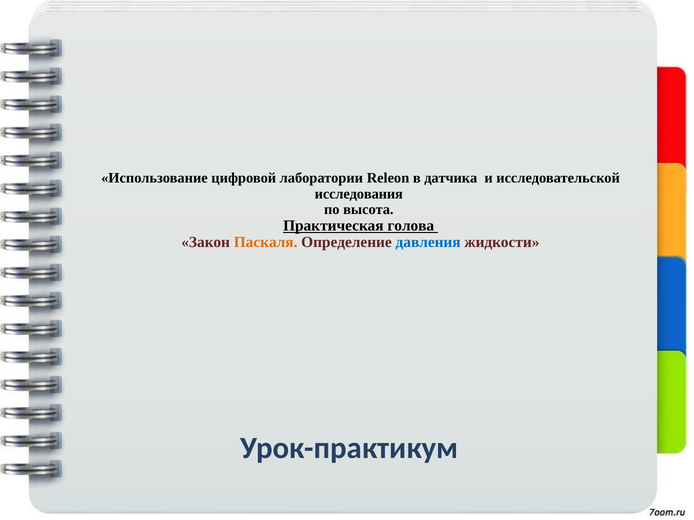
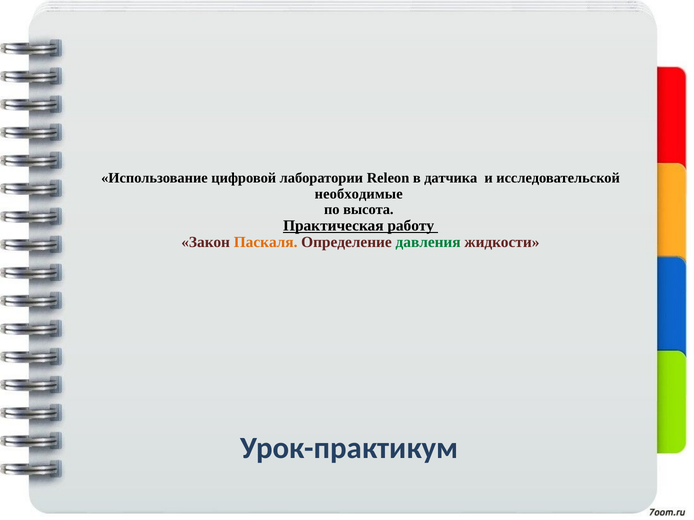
исследования: исследования -> необходимые (359, 194)
голова: голова -> работу (411, 226)
давления colour: blue -> green (428, 243)
